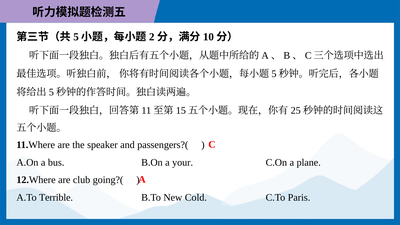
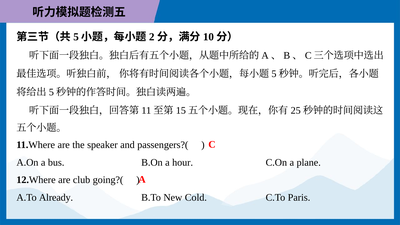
your: your -> hour (183, 162)
Terrible: Terrible -> Already (56, 197)
